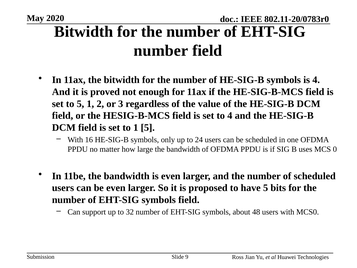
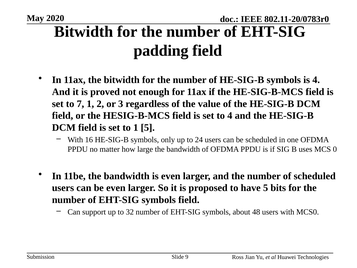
number: number -> padding (161, 51)
to 5: 5 -> 7 (80, 104)
